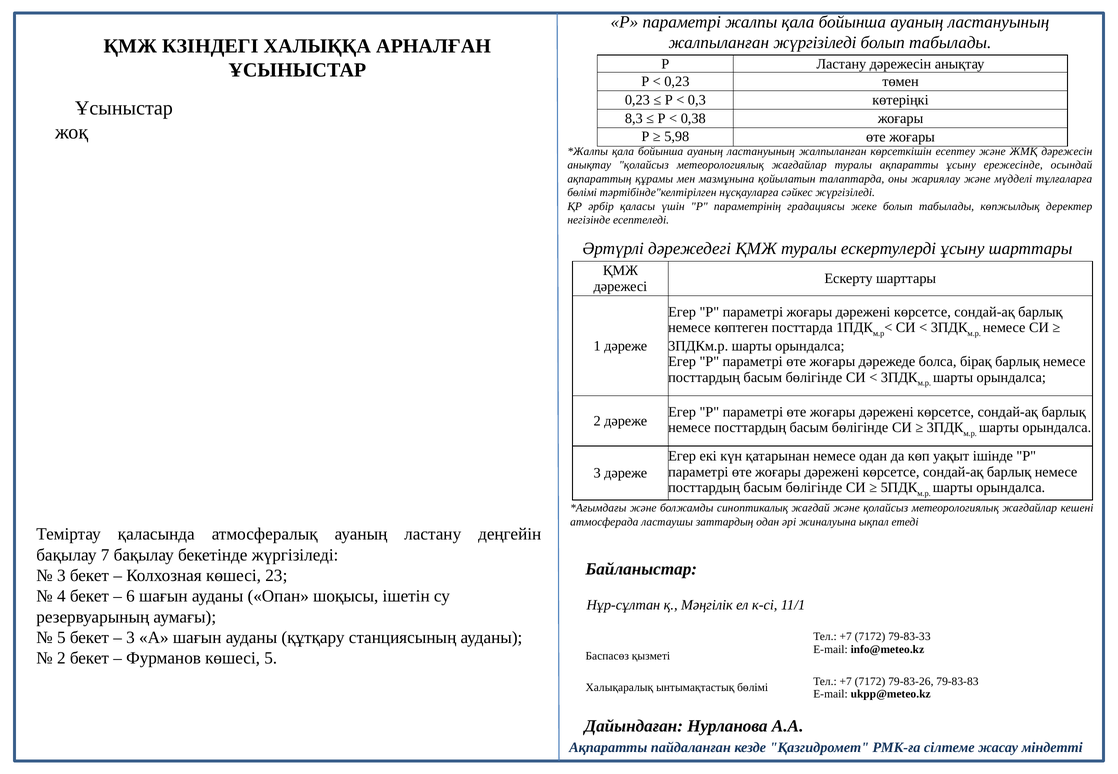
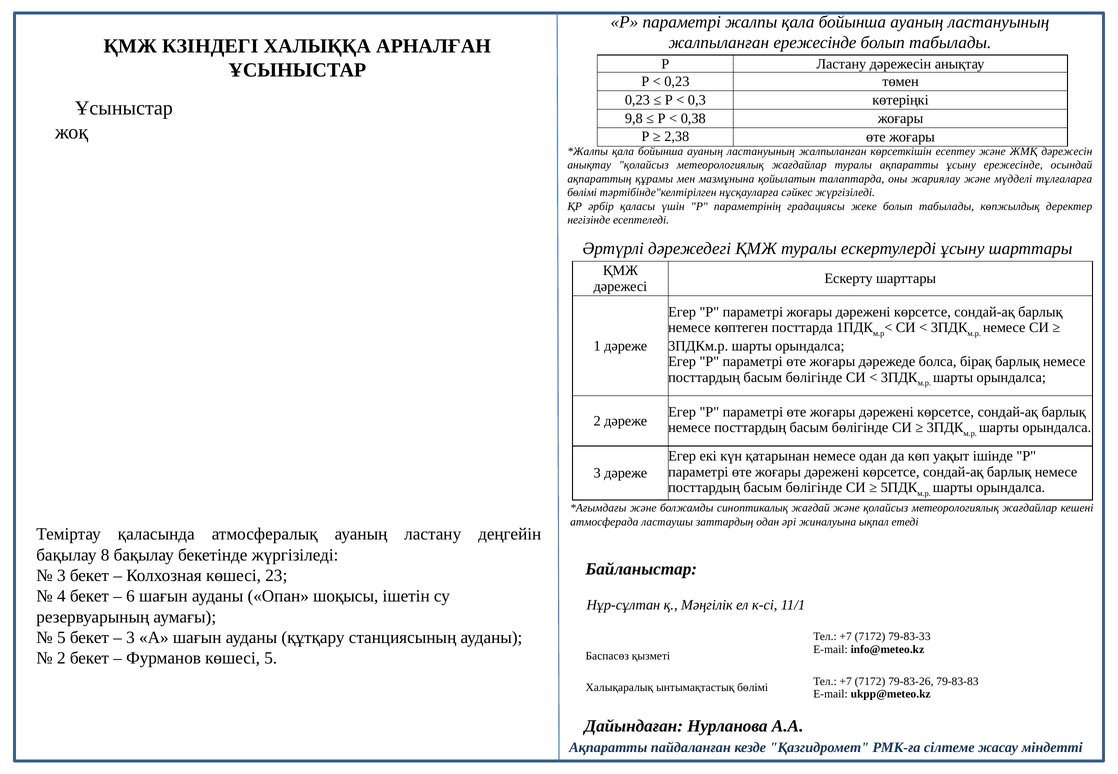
жалпыланған жүргізіледі: жүргізіледі -> ережесінде (815, 43)
8,3: 8,3 -> 9,8 (634, 118)
5,98: 5,98 -> 2,38 (677, 137)
7: 7 -> 8 (105, 555)
